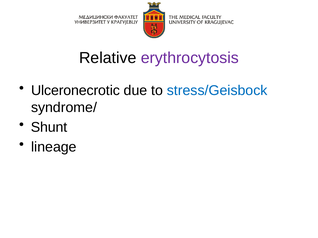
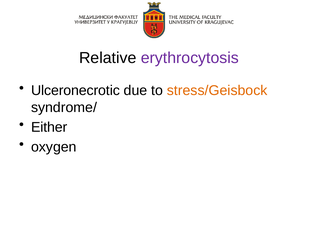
stress/Geisbock colour: blue -> orange (217, 91)
Shunt: Shunt -> Either (49, 127)
lineage: lineage -> oxygen (54, 147)
